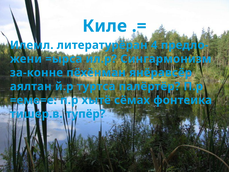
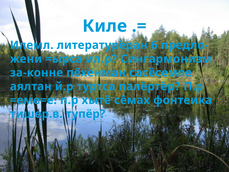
4: 4 -> 6 (154, 45)
янёравсёр: янёравсёр -> сасёсемпе (161, 73)
